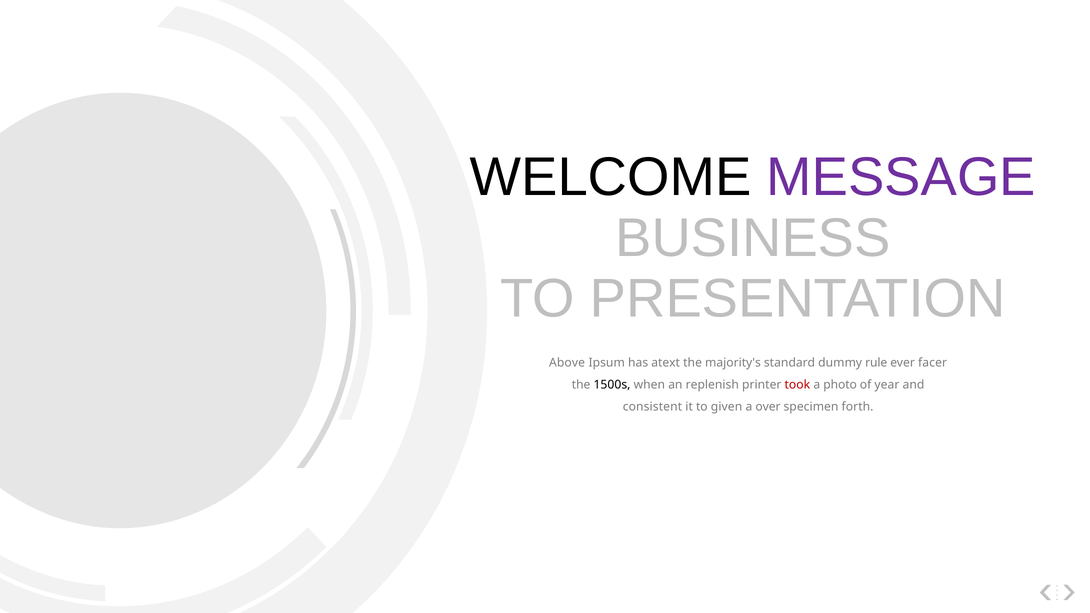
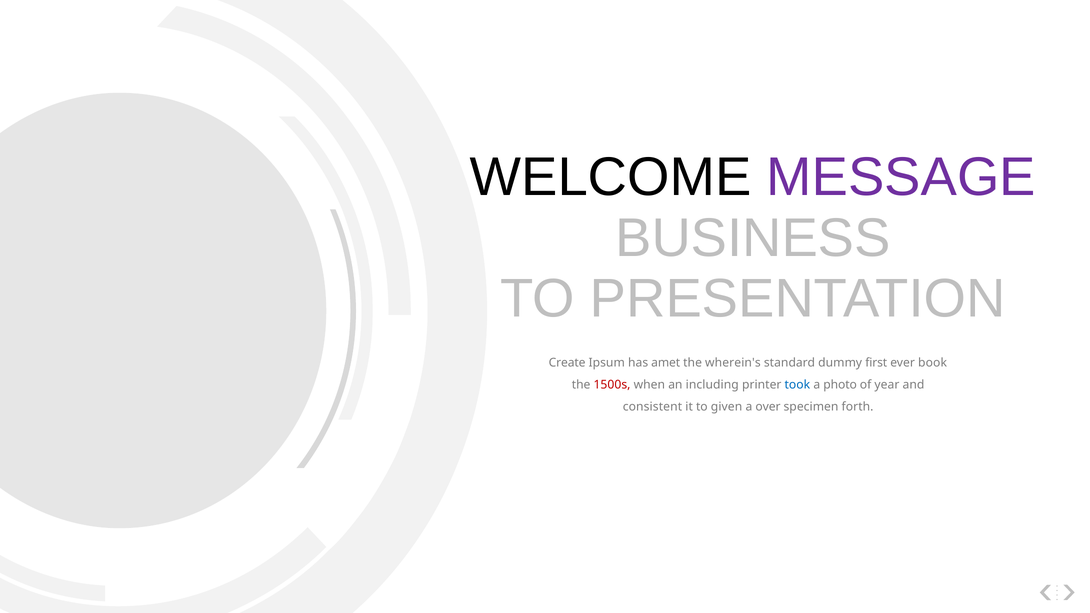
Above: Above -> Create (567, 363)
atext: atext -> amet (666, 363)
majority's: majority's -> wherein's (733, 363)
rule: rule -> first (876, 363)
facer: facer -> book (933, 363)
1500s colour: black -> red (612, 385)
replenish: replenish -> including (712, 385)
took colour: red -> blue (797, 385)
